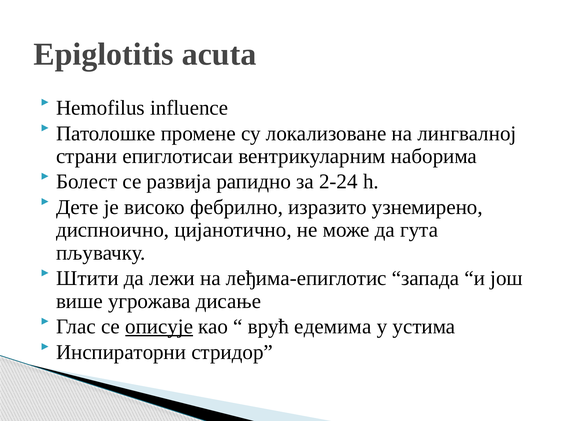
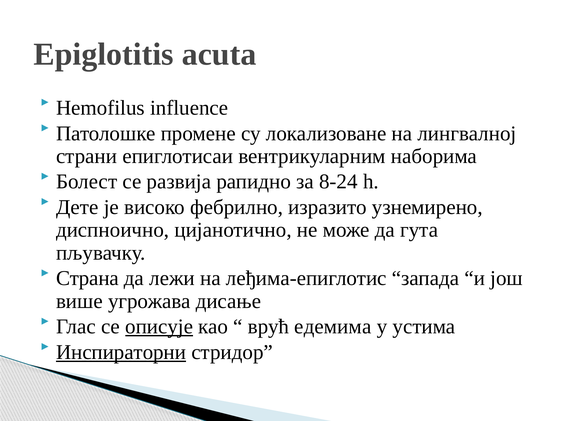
2-24: 2-24 -> 8-24 (338, 182)
Штити: Штити -> Страна (87, 278)
Инспираторни underline: none -> present (121, 352)
